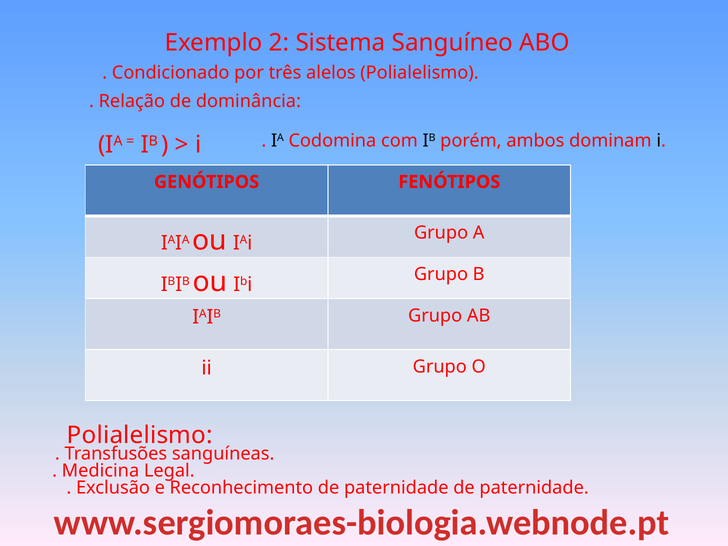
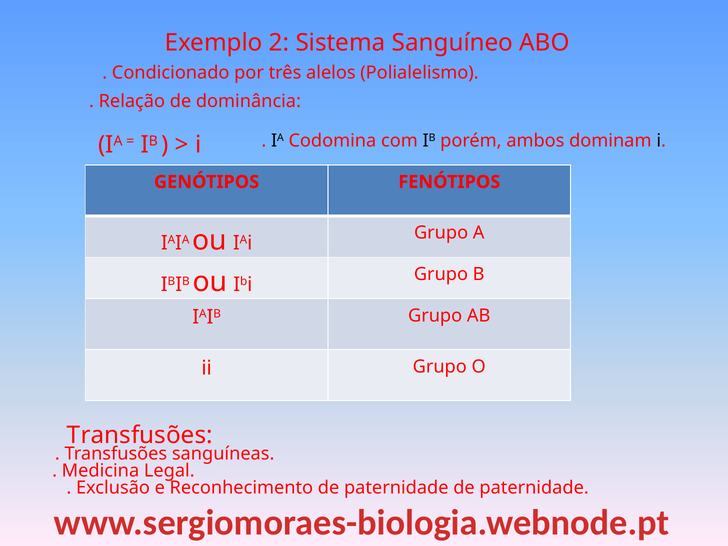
Polialelismo: Polialelismo -> Transfusões (140, 435)
